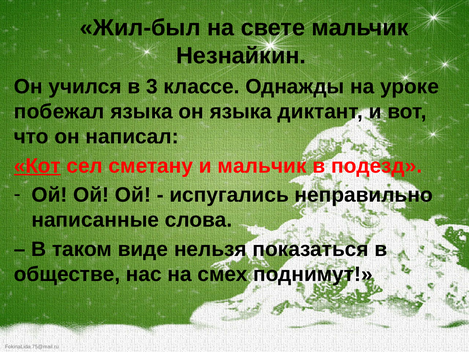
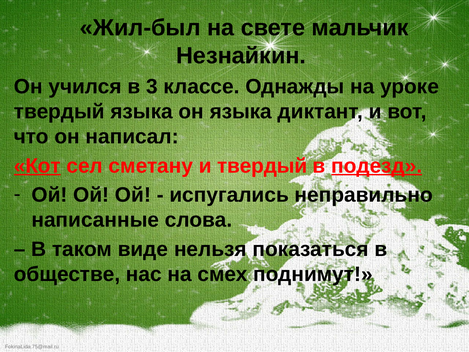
побежал: побежал -> твердый (59, 111)
и мальчик: мальчик -> твердый (262, 166)
подезд underline: none -> present (377, 166)
